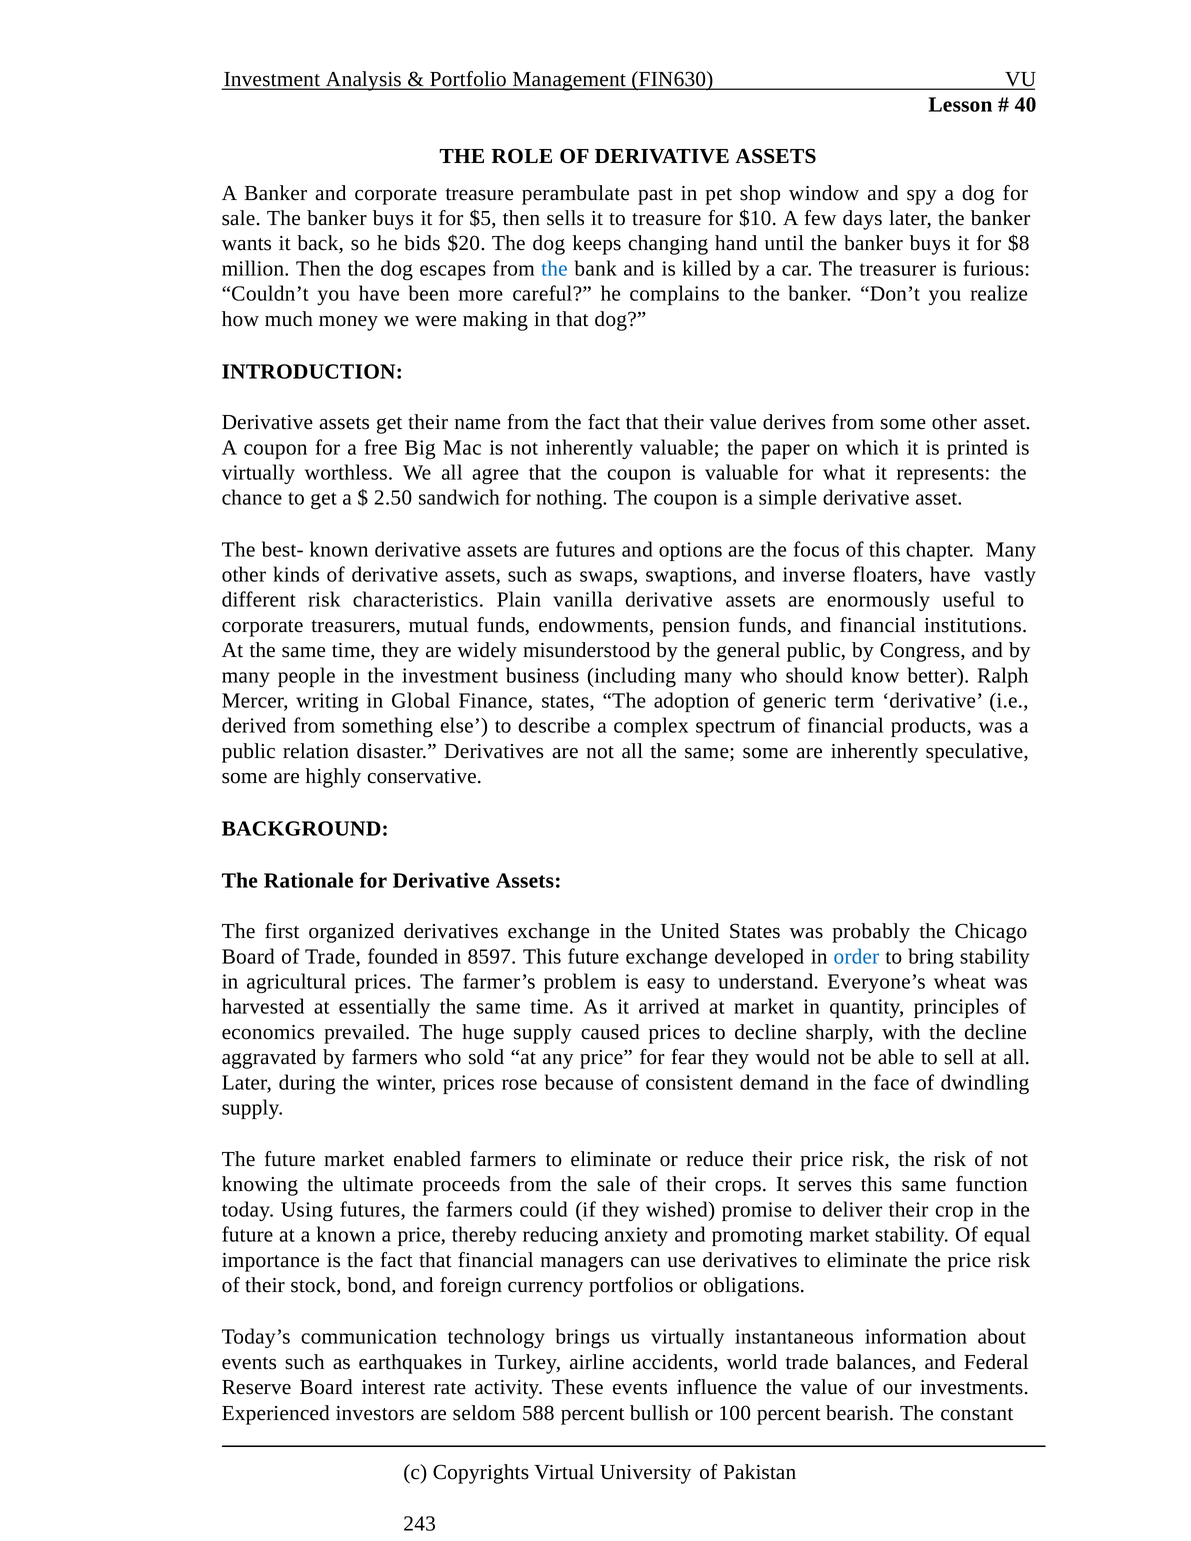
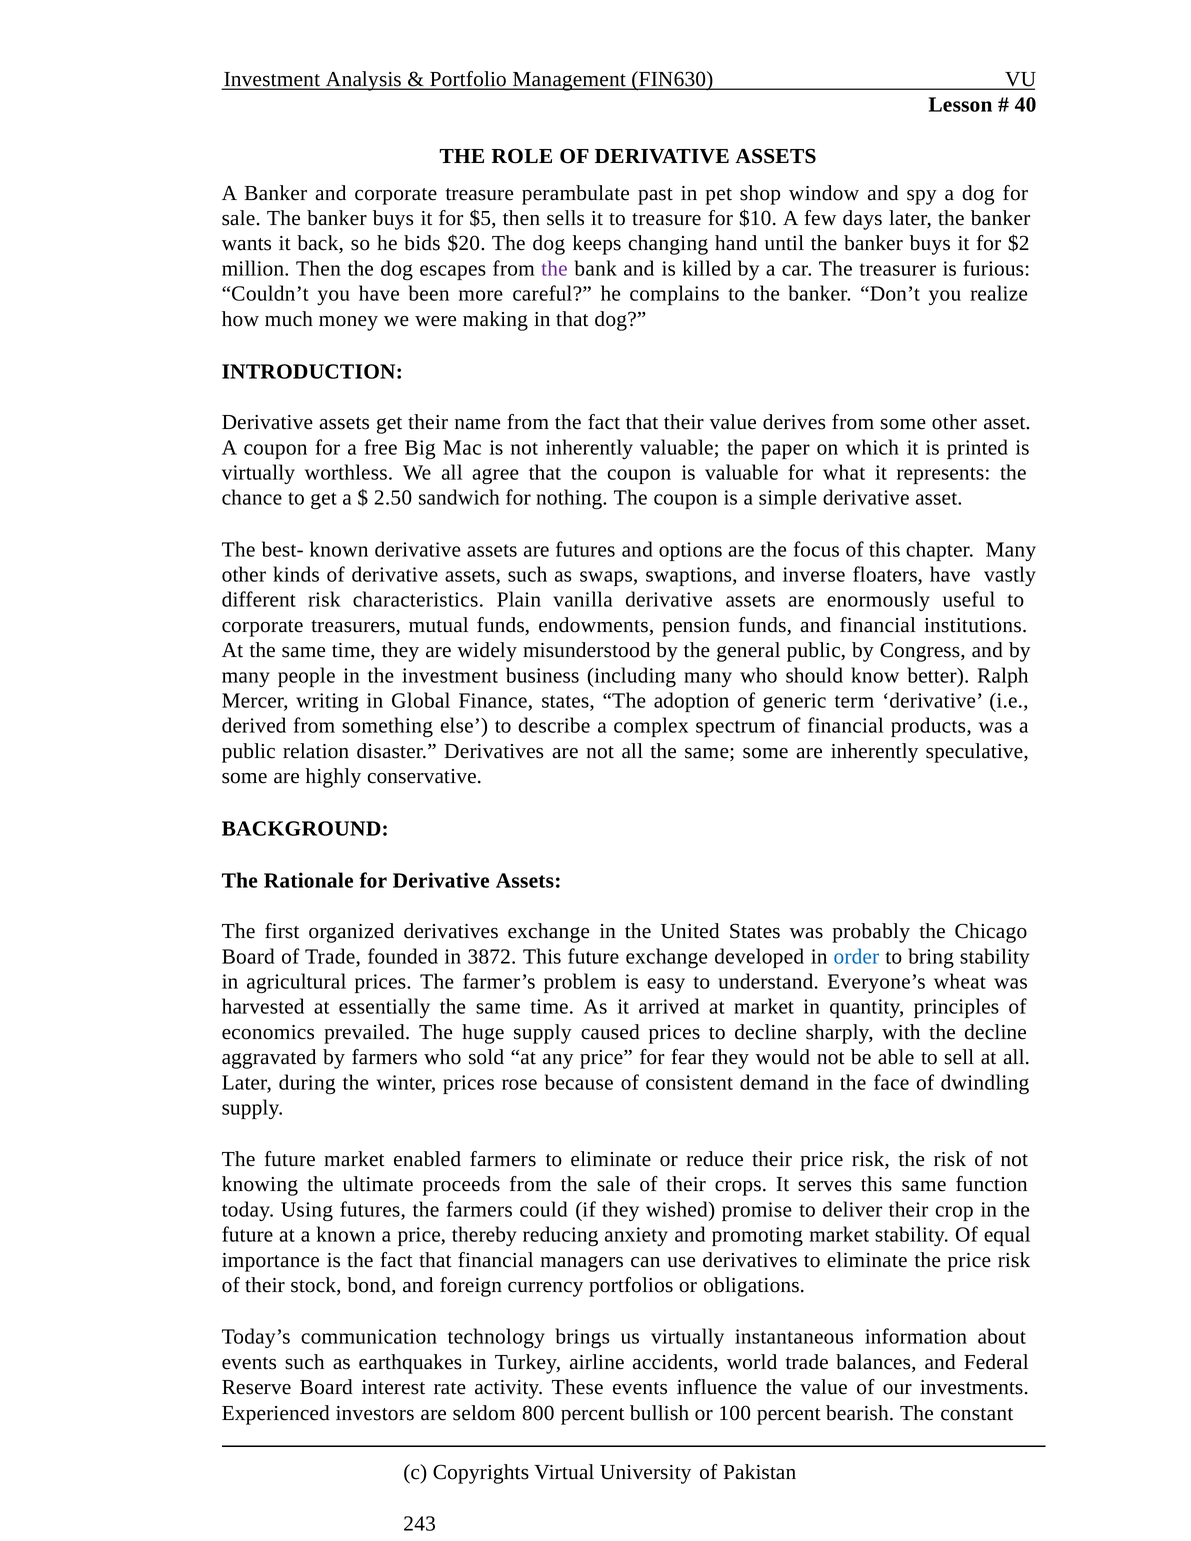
$8: $8 -> $2 (1019, 243)
the colour: blue -> purple (554, 269)
8597: 8597 -> 3872 (492, 957)
588: 588 -> 800 (538, 1413)
